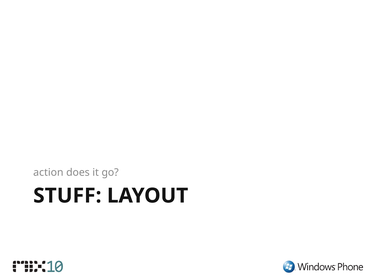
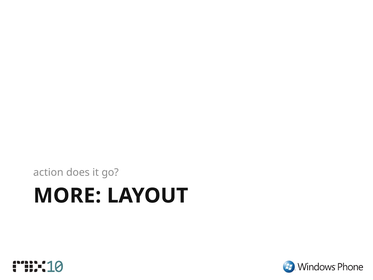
STUFF: STUFF -> MORE (67, 196)
